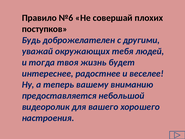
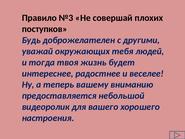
№6: №6 -> №3 (66, 18)
